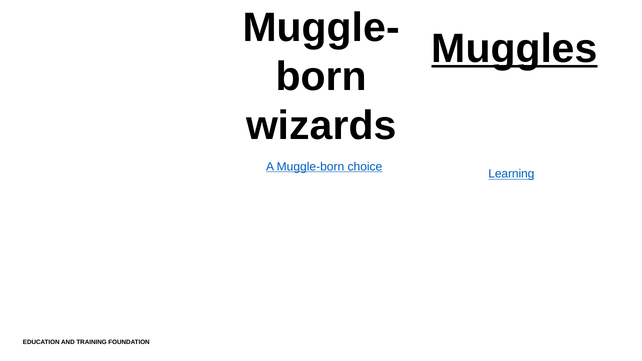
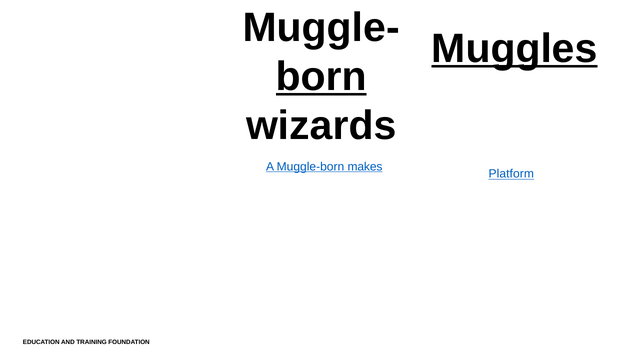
born underline: none -> present (321, 77)
choice: choice -> makes (365, 167)
Learning: Learning -> Platform (511, 174)
